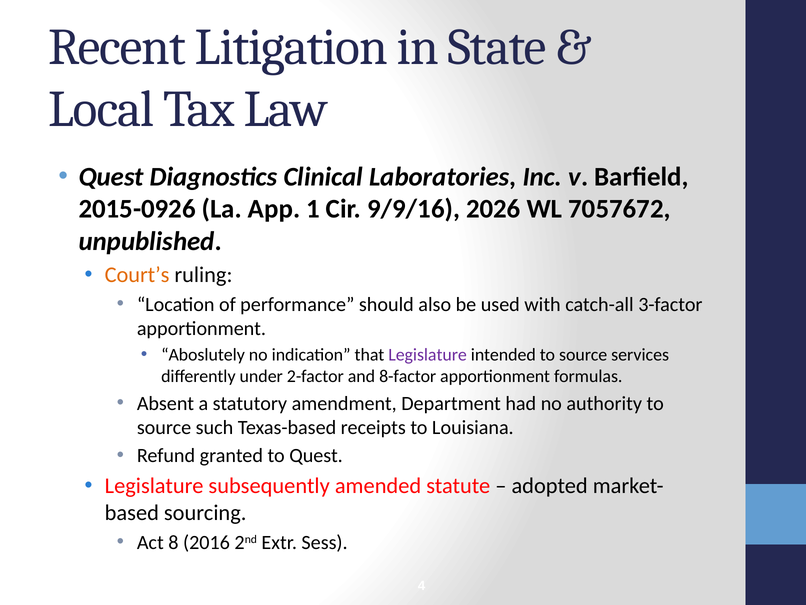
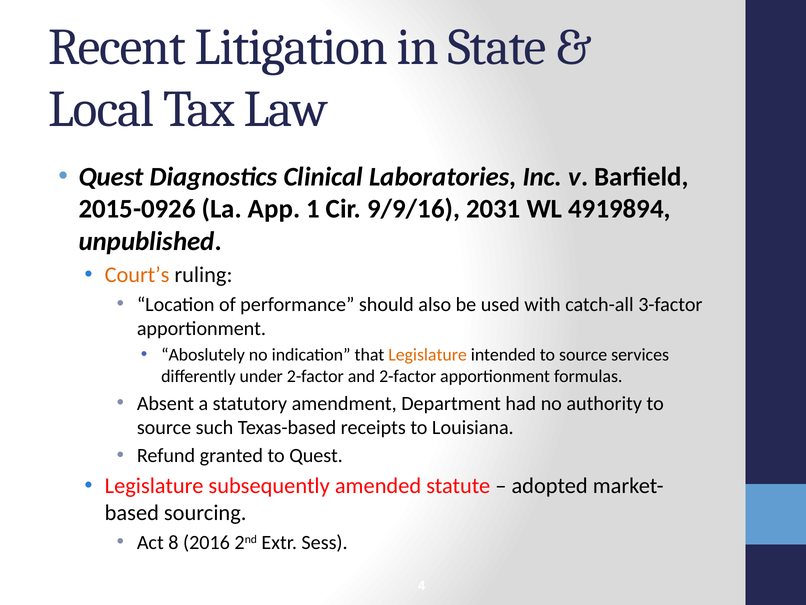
2026: 2026 -> 2031 (493, 209)
7057672: 7057672 -> 4919894 (619, 209)
Legislature colour: purple -> orange (428, 355)
and 8-factor: 8-factor -> 2-factor (408, 376)
